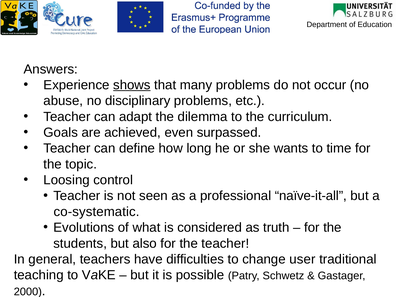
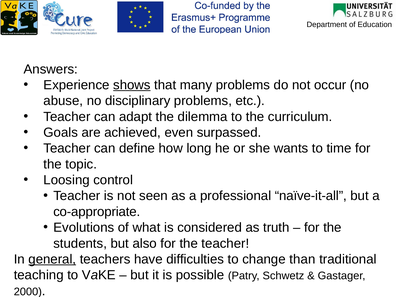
co-systematic: co-systematic -> co-appropriate (97, 212)
general underline: none -> present (52, 259)
user: user -> than (302, 259)
